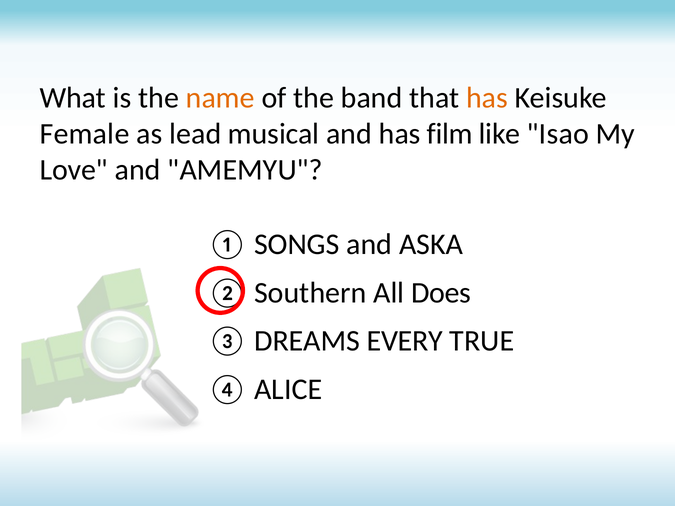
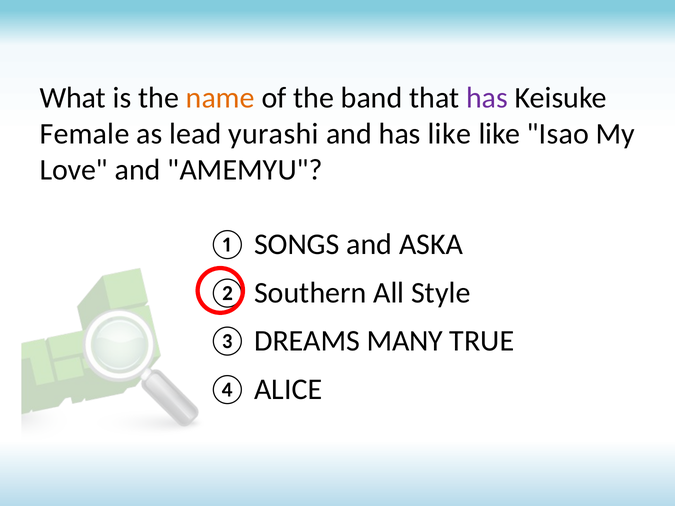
has colour: orange -> purple (487, 98)
musical: musical -> yurashi (273, 134)
has film: film -> like (449, 134)
Does: Does -> Style (441, 293)
EVERY: EVERY -> MANY (405, 341)
